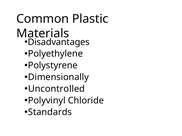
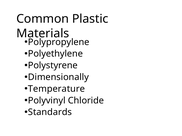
Disadvantages: Disadvantages -> Polypropylene (59, 42)
Uncontrolled: Uncontrolled -> Temperature (56, 89)
